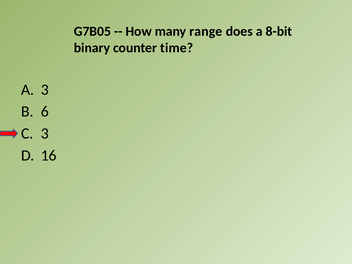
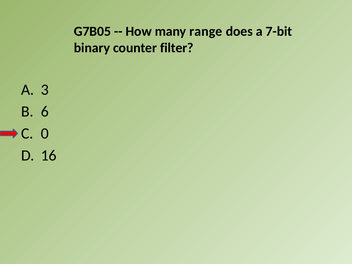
8-bit: 8-bit -> 7-bit (279, 31)
time: time -> filter (177, 48)
C 3: 3 -> 0 (45, 133)
